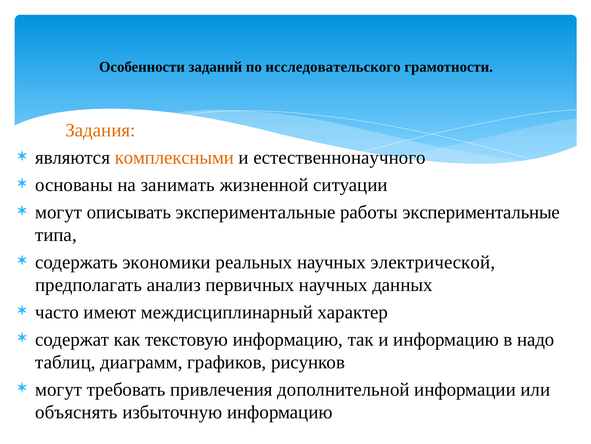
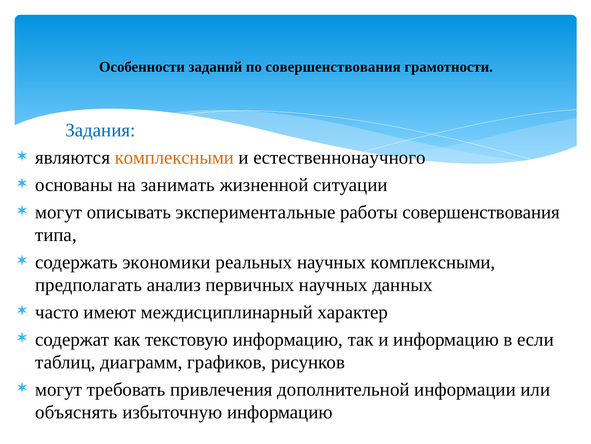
по исследовательского: исследовательского -> совершенствования (333, 67)
Задания colour: orange -> blue (100, 130)
работы экспериментальные: экспериментальные -> совершенствования (481, 212)
научных электрической: электрической -> комплексными (433, 262)
надо: надо -> если (536, 339)
